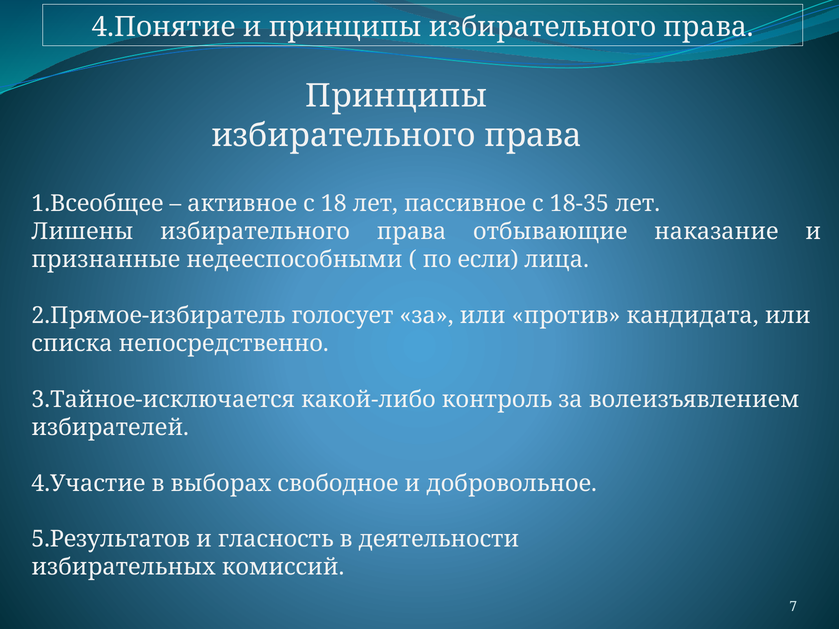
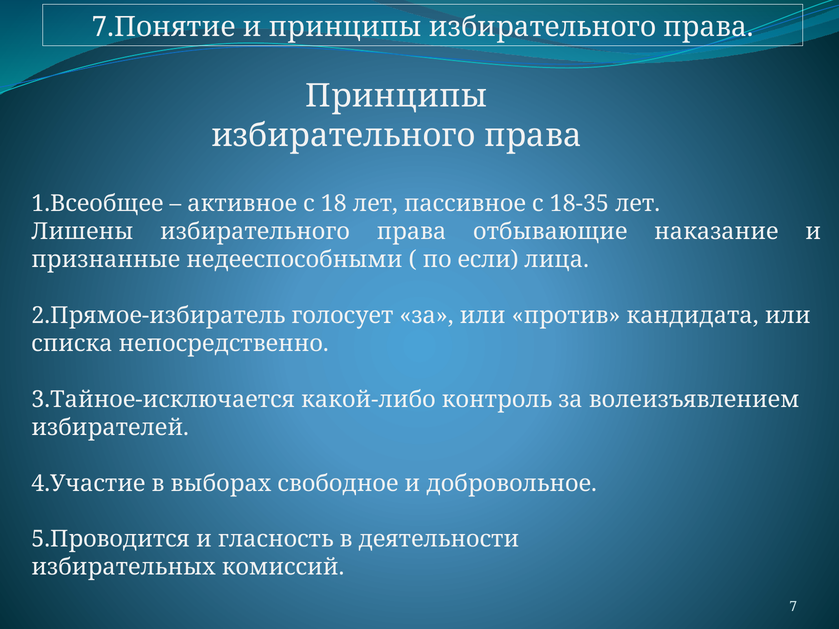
4.Понятие: 4.Понятие -> 7.Понятие (164, 27)
5.Результатов: 5.Результатов -> 5.Проводится (111, 540)
